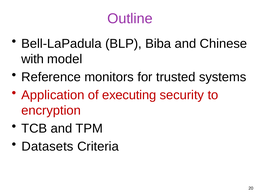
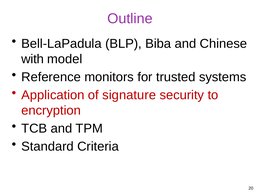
executing: executing -> signature (129, 95)
Datasets: Datasets -> Standard (48, 147)
